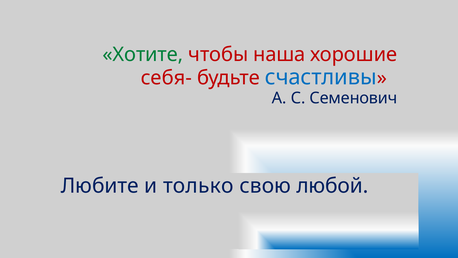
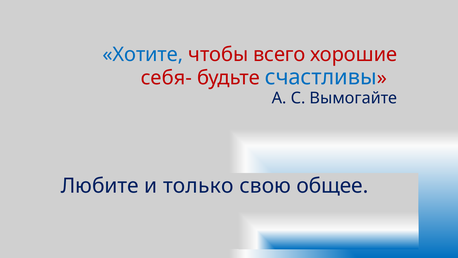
Хотите colour: green -> blue (143, 55)
наша: наша -> всего (279, 55)
Семенович: Семенович -> Вымогайте (353, 98)
любой: любой -> общее (332, 186)
